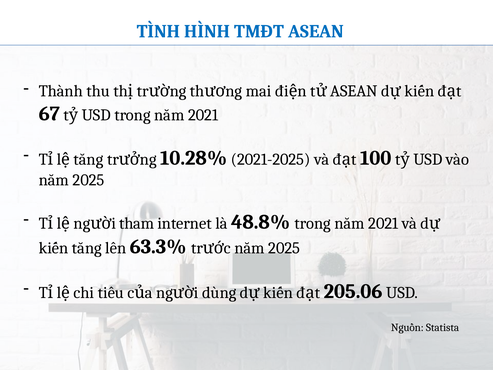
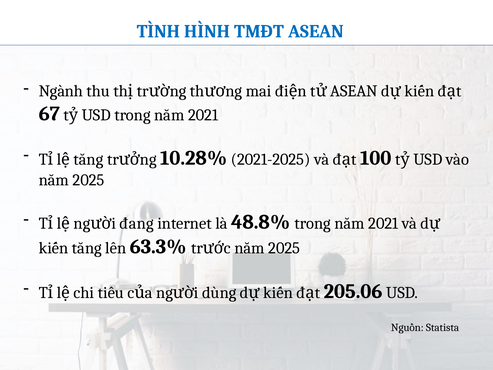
Thành: Thành -> Ngành (61, 91)
tham: tham -> đang (137, 223)
